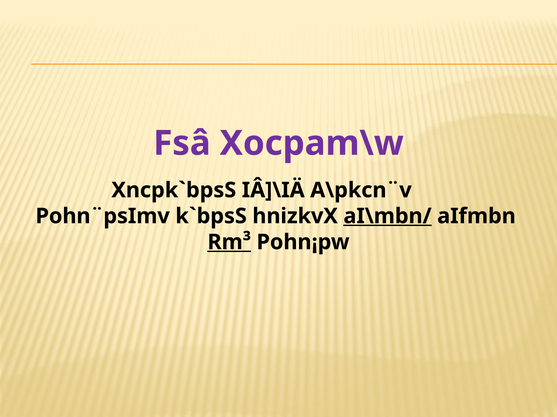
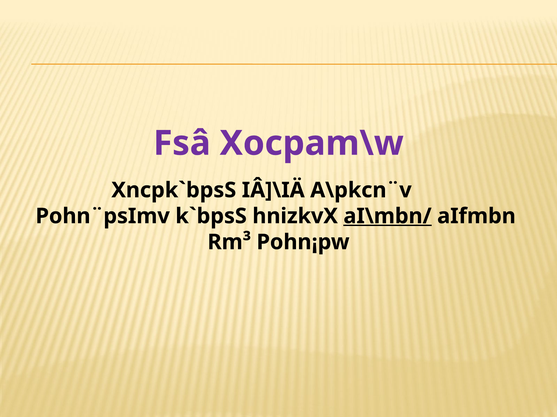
Rm³ underline: present -> none (229, 242)
